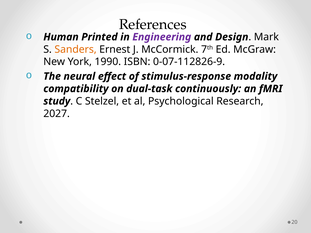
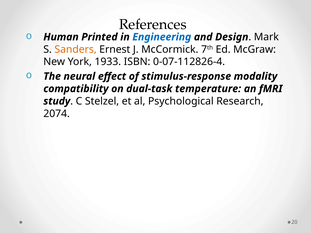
Engineering colour: purple -> blue (162, 37)
1990: 1990 -> 1933 (108, 62)
0-07-112826-9: 0-07-112826-9 -> 0-07-112826-4 (189, 62)
continuously: continuously -> temperature (208, 89)
2027: 2027 -> 2074 (57, 114)
